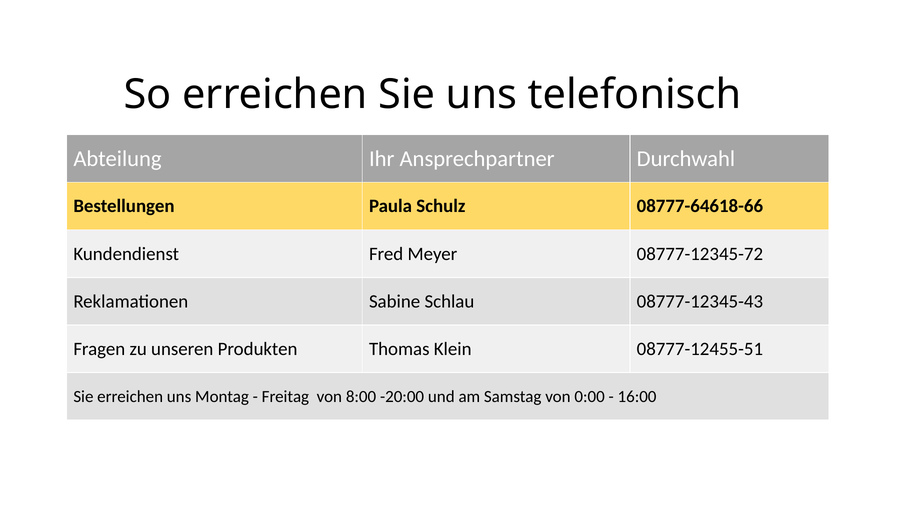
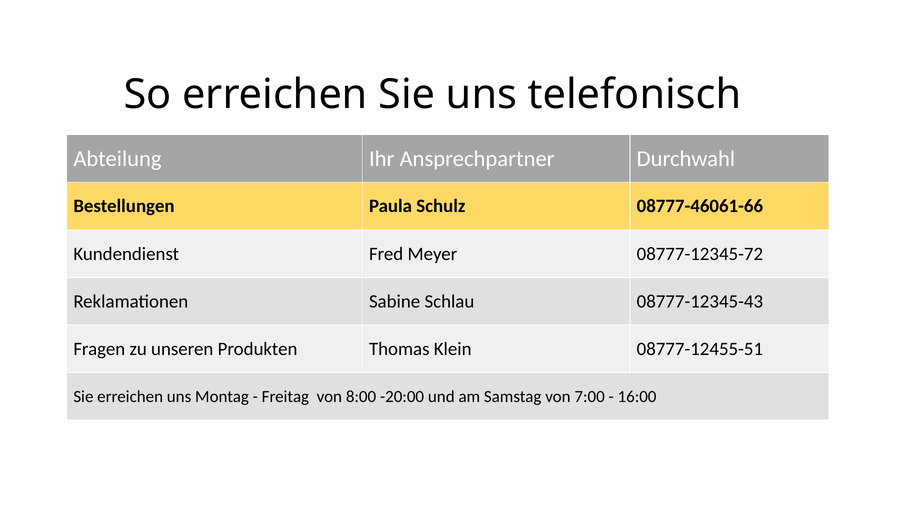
08777-64618-66: 08777-64618-66 -> 08777-46061-66 (700, 206)
0:00: 0:00 -> 7:00 (590, 396)
